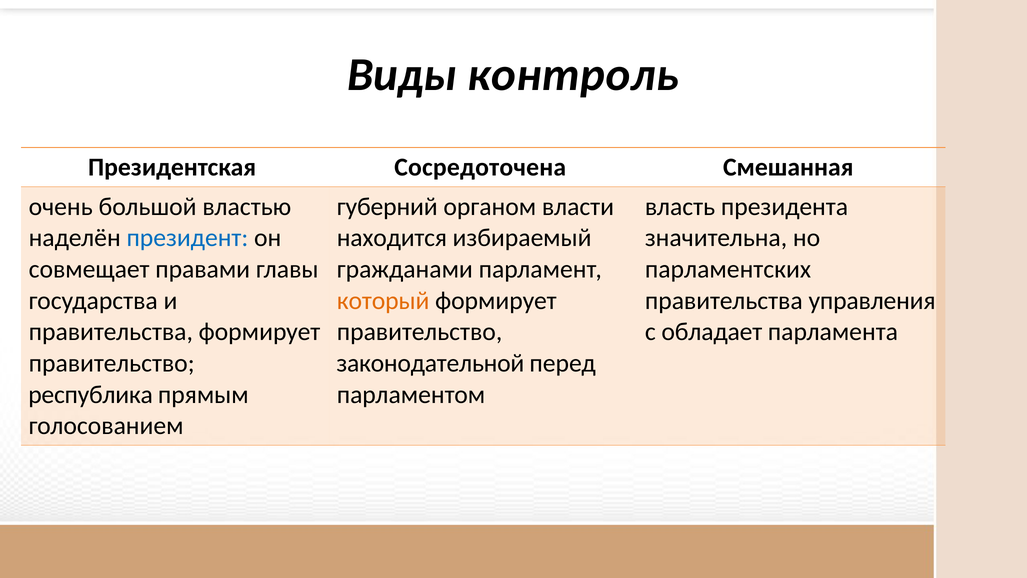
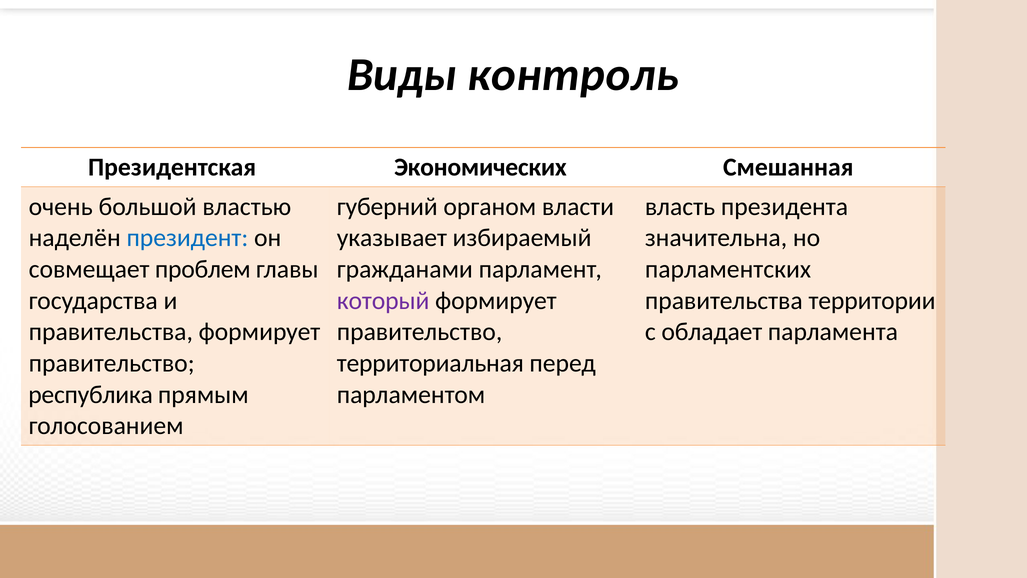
Сосредоточена: Сосредоточена -> Экономических (480, 167)
находится: находится -> указывает (392, 238)
правами: правами -> проблем (203, 269)
который colour: orange -> purple (383, 300)
управления: управления -> территории (872, 300)
законодательной: законодательной -> территориальная (430, 363)
